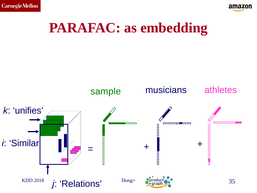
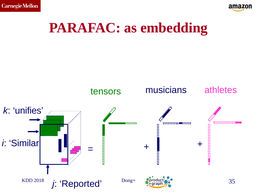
sample: sample -> tensors (106, 91)
Relations: Relations -> Reported (81, 184)
